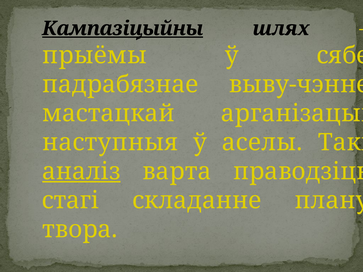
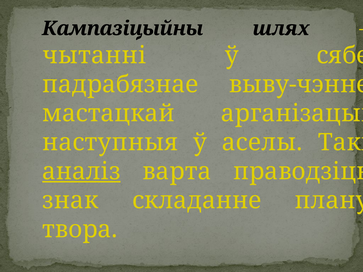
Кампазіцыйны underline: present -> none (123, 29)
прыёмы: прыёмы -> чытанні (94, 55)
стагі: стагі -> знак (70, 201)
